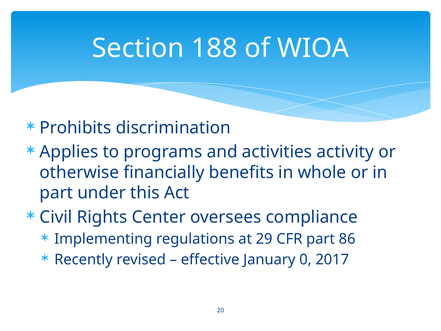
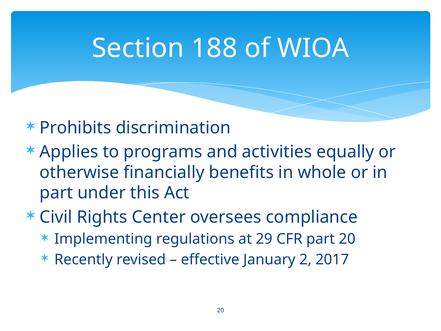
activity: activity -> equally (345, 152)
part 86: 86 -> 20 (347, 239)
0: 0 -> 2 (305, 259)
